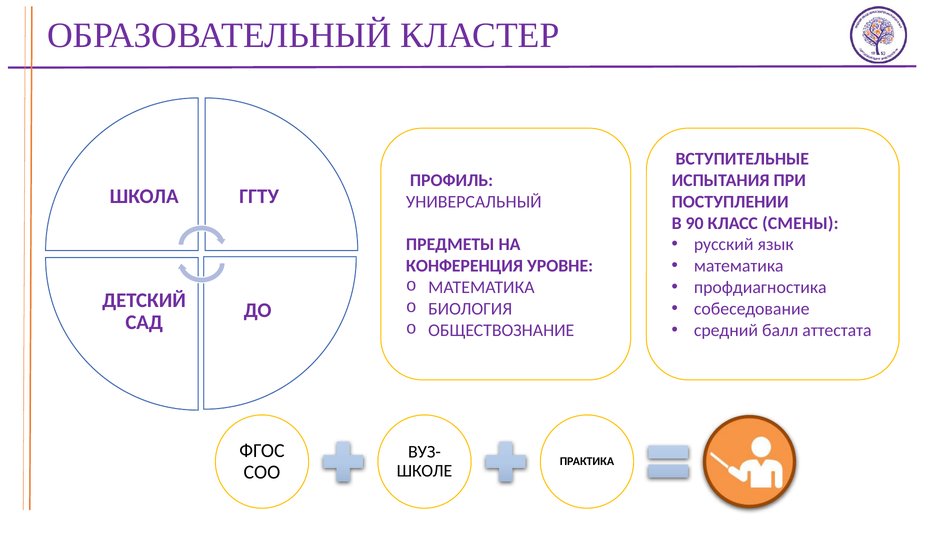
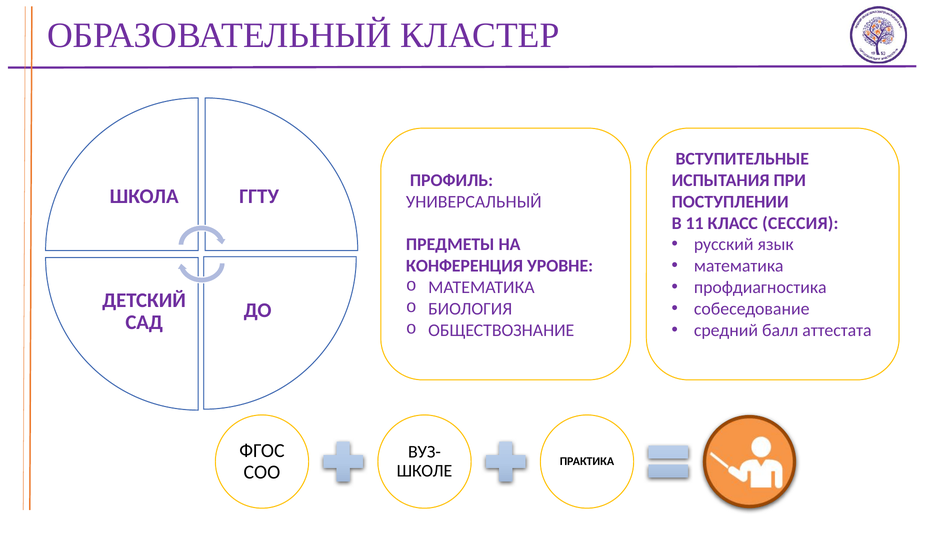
90: 90 -> 11 (695, 223)
СМЕНЫ: СМЕНЫ -> СЕССИЯ (800, 223)
